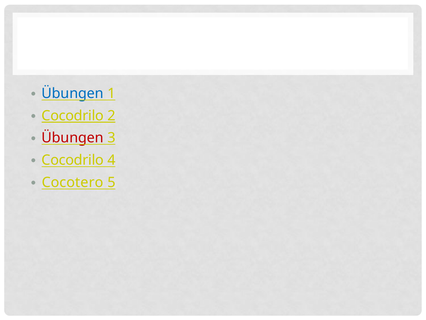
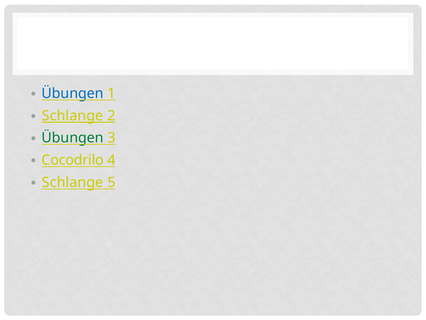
Cocodrilo: Cocodrilo -> Schlange (73, 116)
Übungen colour: red -> green (73, 138)
Cocotero: Cocotero -> Schlange (73, 182)
